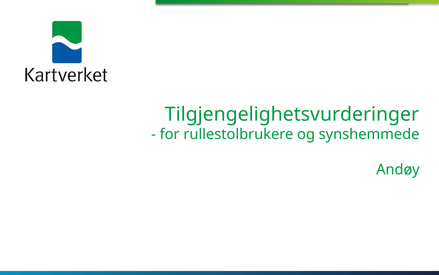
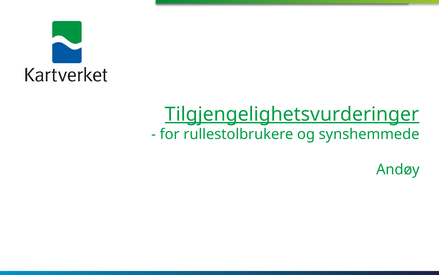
Tilgjengelighetsvurderinger underline: none -> present (292, 114)
